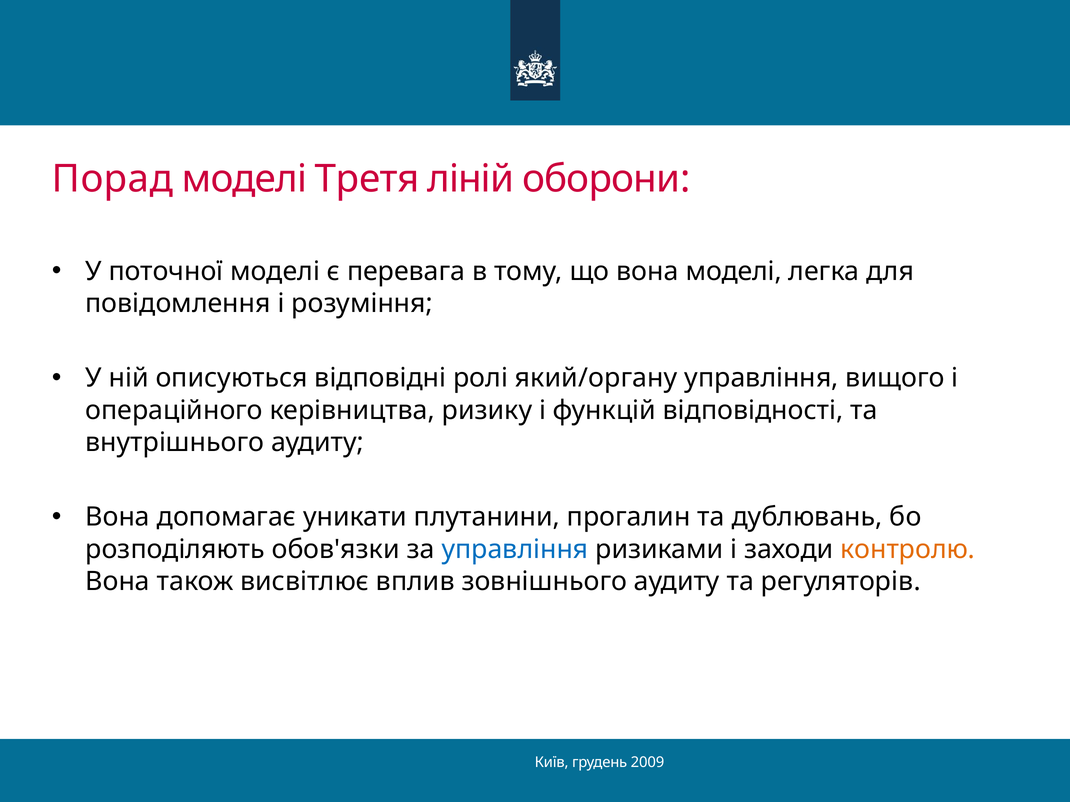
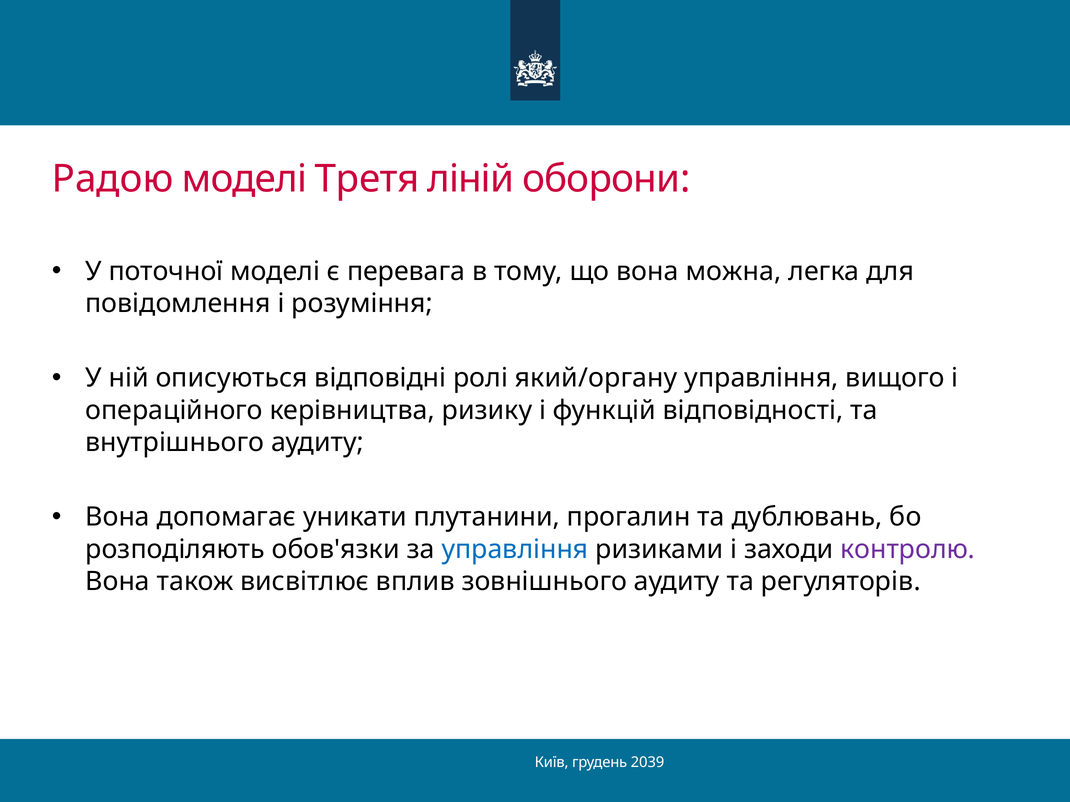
Порад: Порад -> Радою (113, 179)
вона моделі: моделі -> можна (734, 271)
контролю colour: orange -> purple (908, 550)
2009: 2009 -> 2039 (648, 763)
